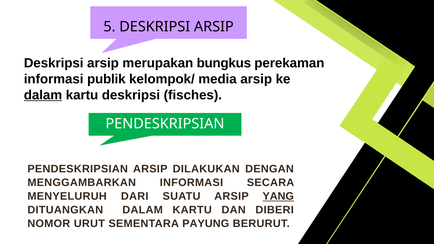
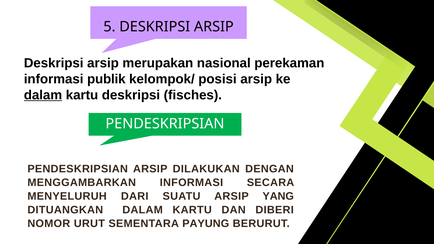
bungkus: bungkus -> nasional (224, 63)
media: media -> posisi (218, 79)
YANG underline: present -> none (278, 196)
